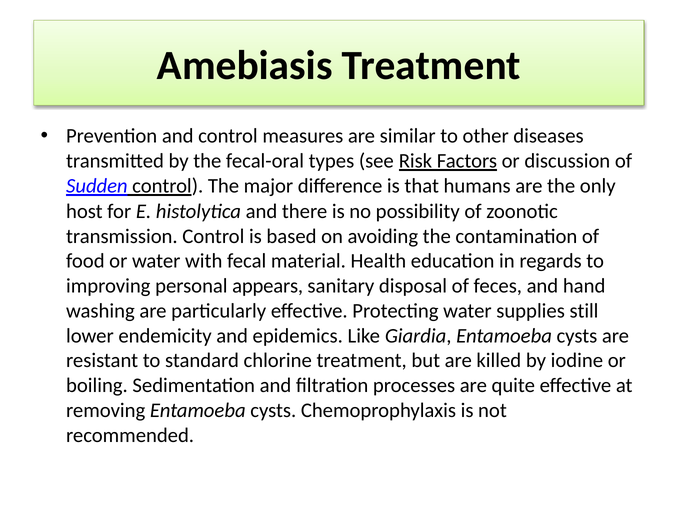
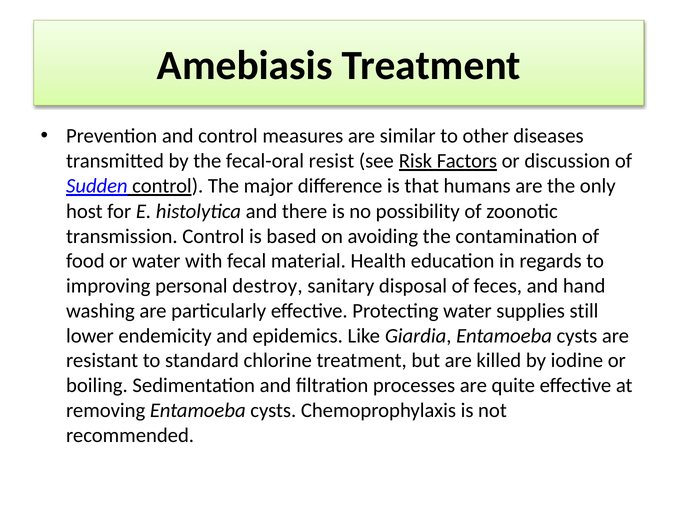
types: types -> resist (331, 161)
appears: appears -> destroy (267, 286)
